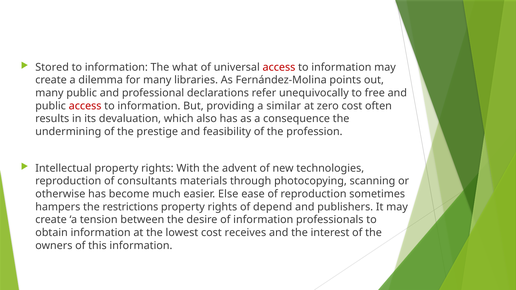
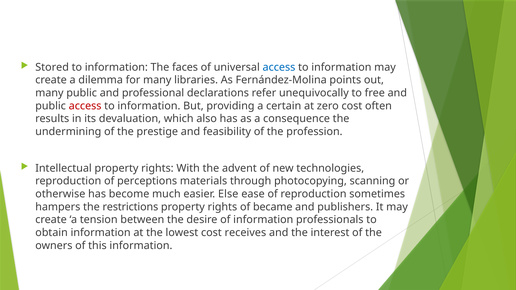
what: what -> faces (185, 67)
access colour: red -> blue (279, 67)
similar: similar -> certain (284, 106)
consultants: consultants -> perceptions (147, 181)
depend: depend -> became (273, 207)
